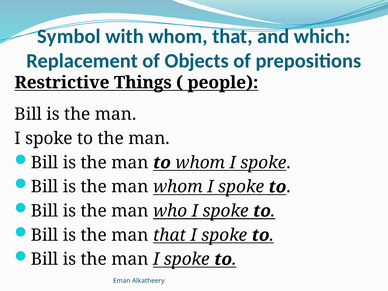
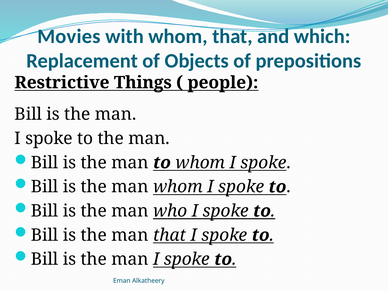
Symbol: Symbol -> Movies (69, 36)
